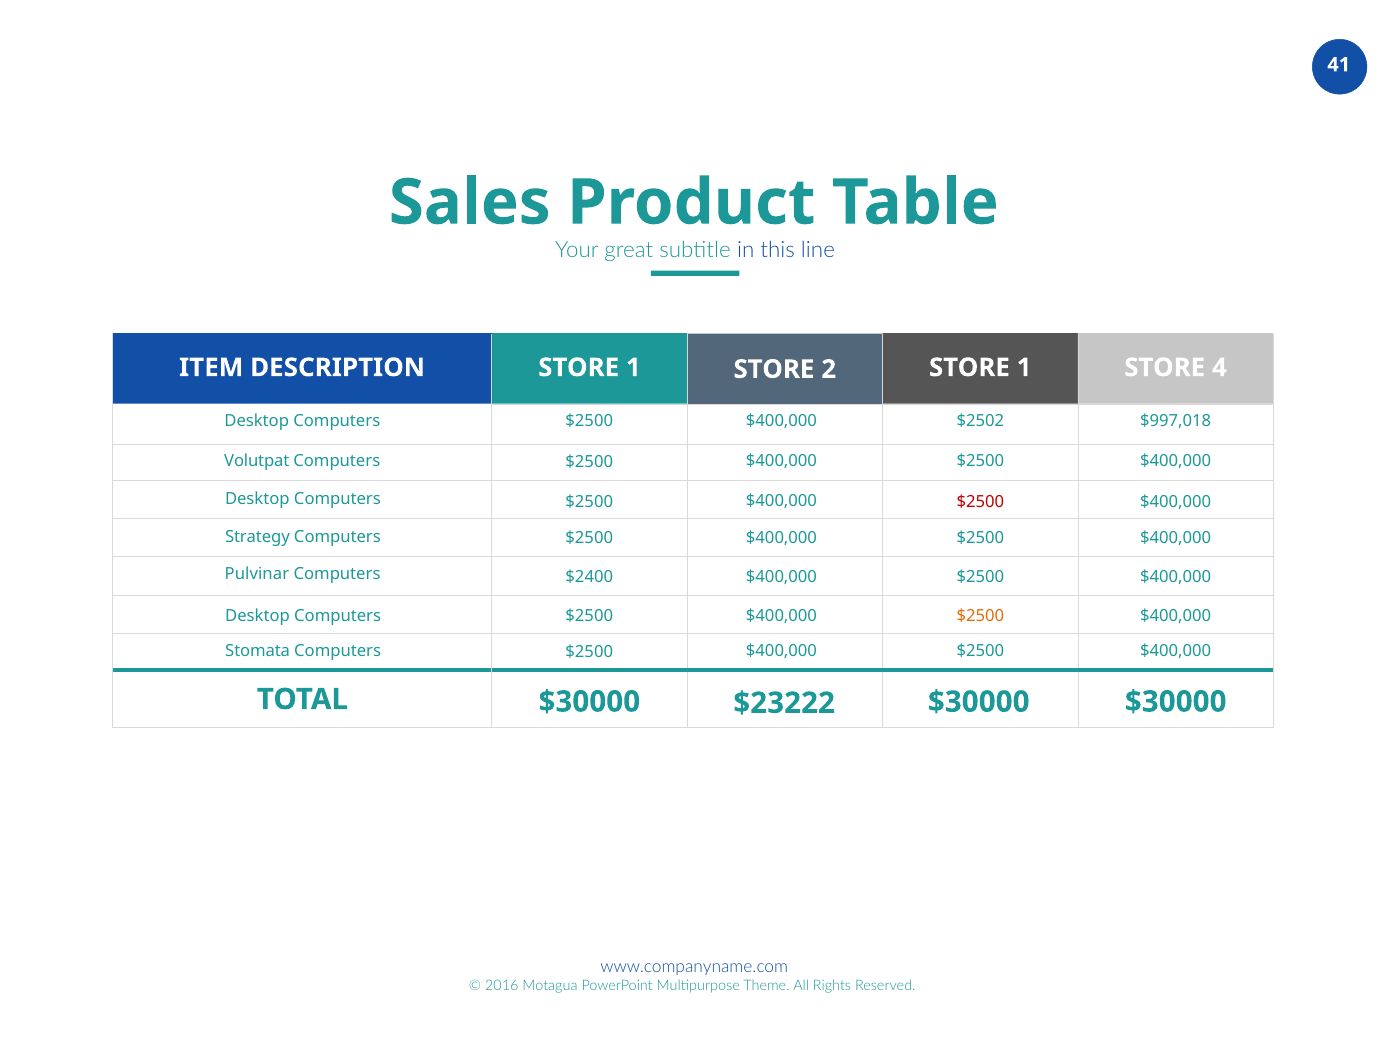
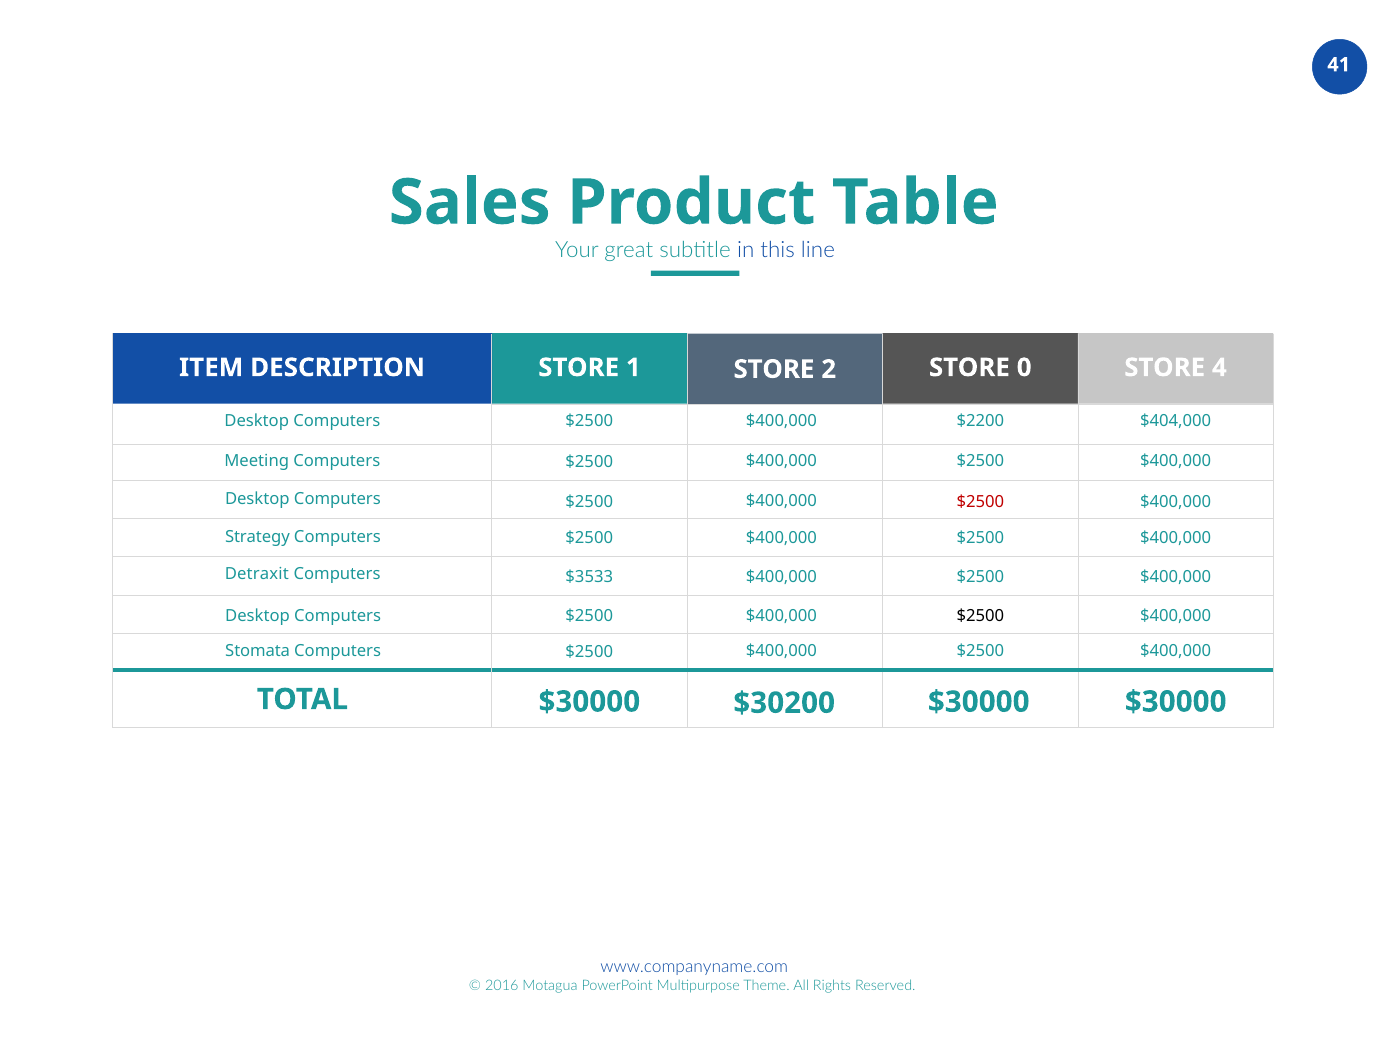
1 STORE 1: 1 -> 0 (1024, 368)
$997,018: $997,018 -> $404,000 (1176, 421)
$2502: $2502 -> $2200 (980, 421)
Volutpat: Volutpat -> Meeting (257, 461)
Pulvinar: Pulvinar -> Detraxit (257, 574)
$2400: $2400 -> $3533 (589, 577)
$2500 colour: orange -> black (980, 616)
$23222: $23222 -> $30200 (784, 703)
